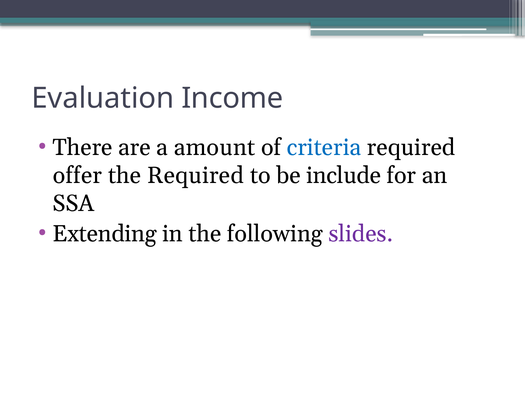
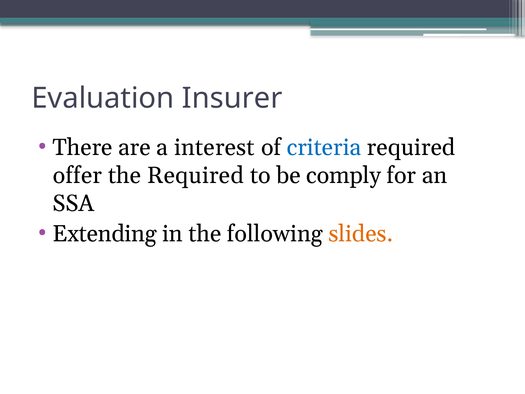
Income: Income -> Insurer (232, 98)
amount: amount -> interest (214, 147)
include: include -> comply (344, 175)
slides colour: purple -> orange (361, 234)
